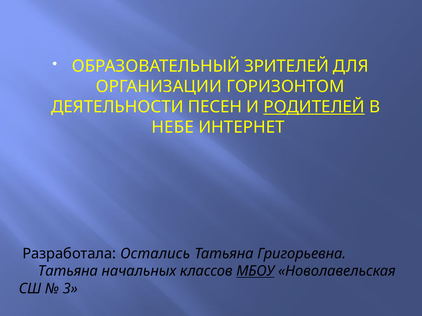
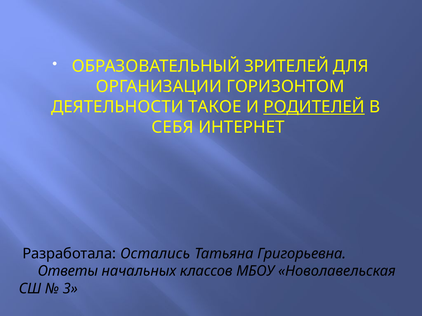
ПЕСЕН: ПЕСЕН -> ТАКОЕ (215, 107)
НЕБЕ: НЕБЕ -> СЕБЯ (173, 127)
Татьяна: Татьяна -> Ответы (68, 272)
МБОУ underline: present -> none (255, 272)
